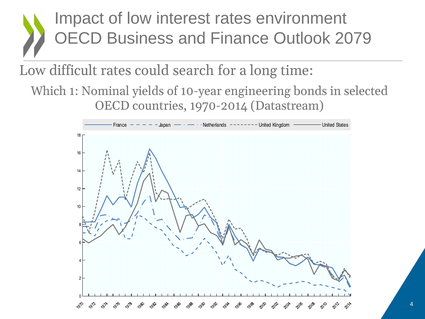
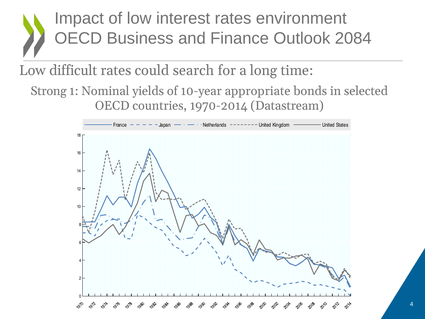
2079: 2079 -> 2084 (353, 38)
Which: Which -> Strong (49, 91)
engineering: engineering -> appropriate (258, 91)
